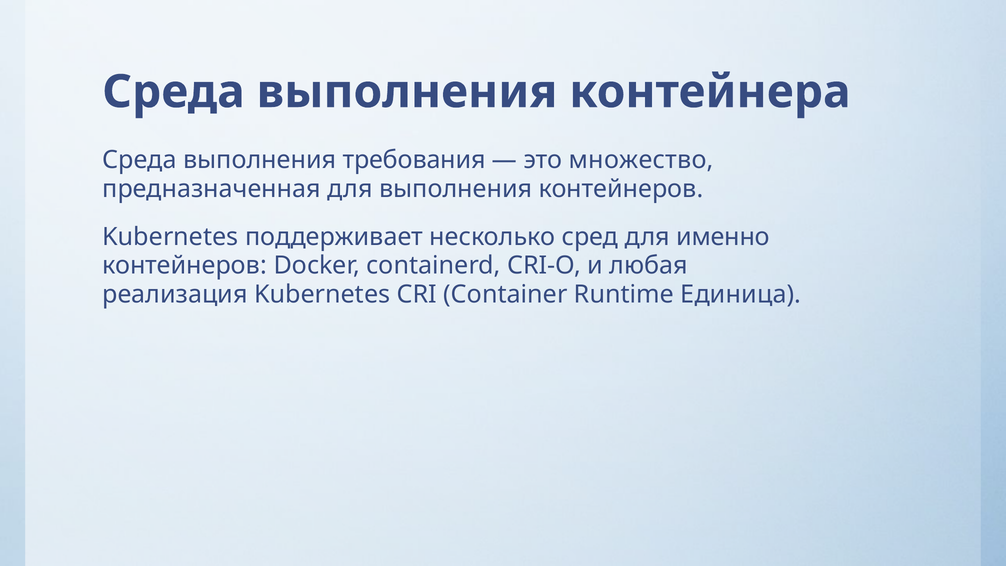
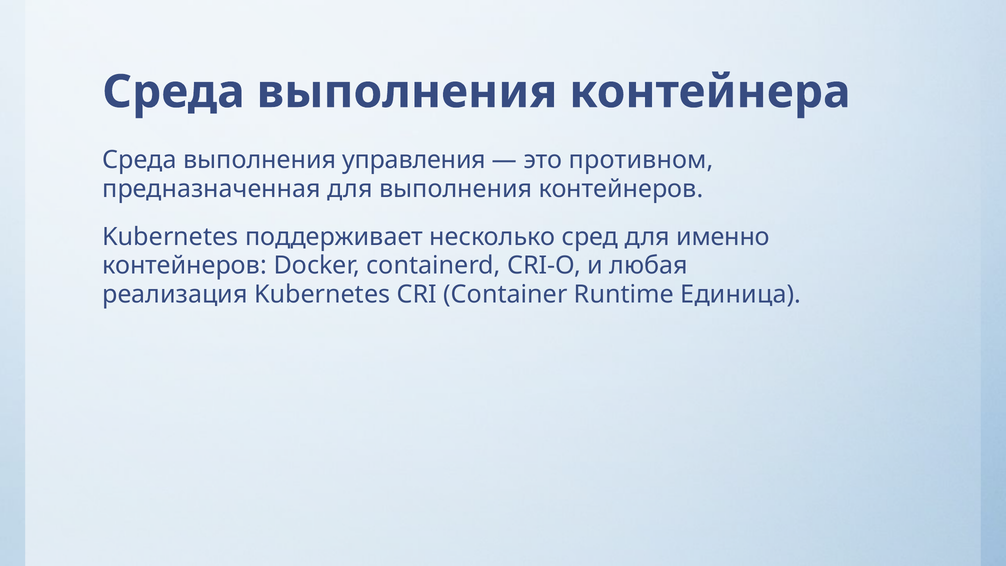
требования: требования -> управления (414, 160)
множество: множество -> противном (641, 160)
